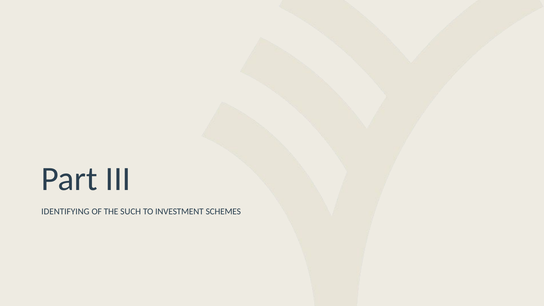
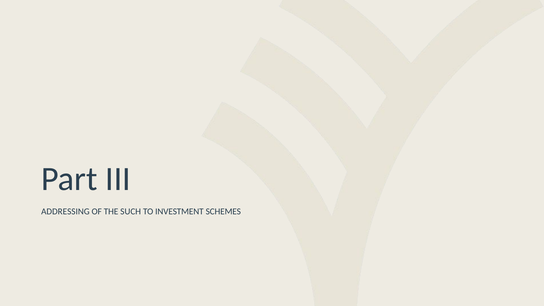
IDENTIFYING: IDENTIFYING -> ADDRESSING (65, 212)
